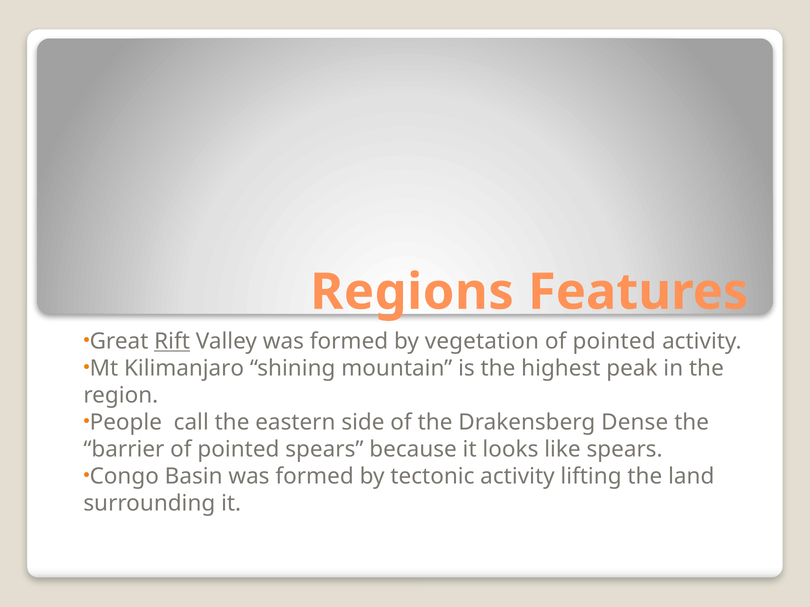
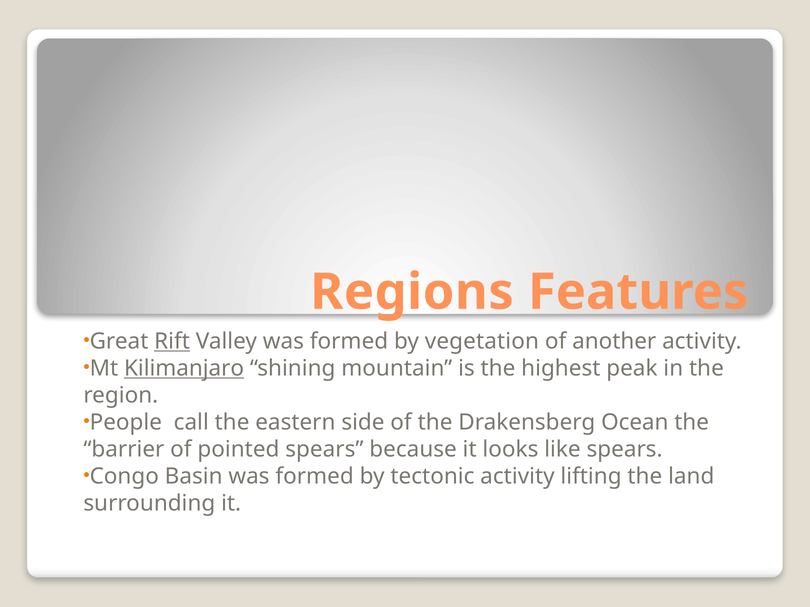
pointed: pointed -> another (614, 342)
Kilimanjaro underline: none -> present (184, 369)
Dense: Dense -> Ocean (635, 423)
